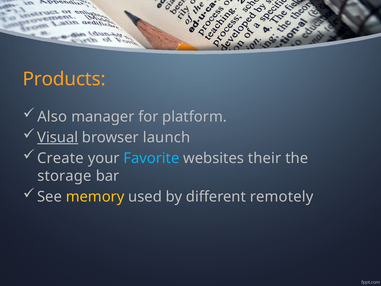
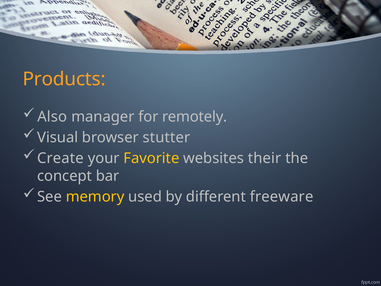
platform: platform -> remotely (195, 117)
Visual underline: present -> none (58, 137)
launch: launch -> stutter (167, 137)
Favorite colour: light blue -> yellow (151, 158)
storage: storage -> concept (65, 176)
remotely: remotely -> freeware (282, 197)
